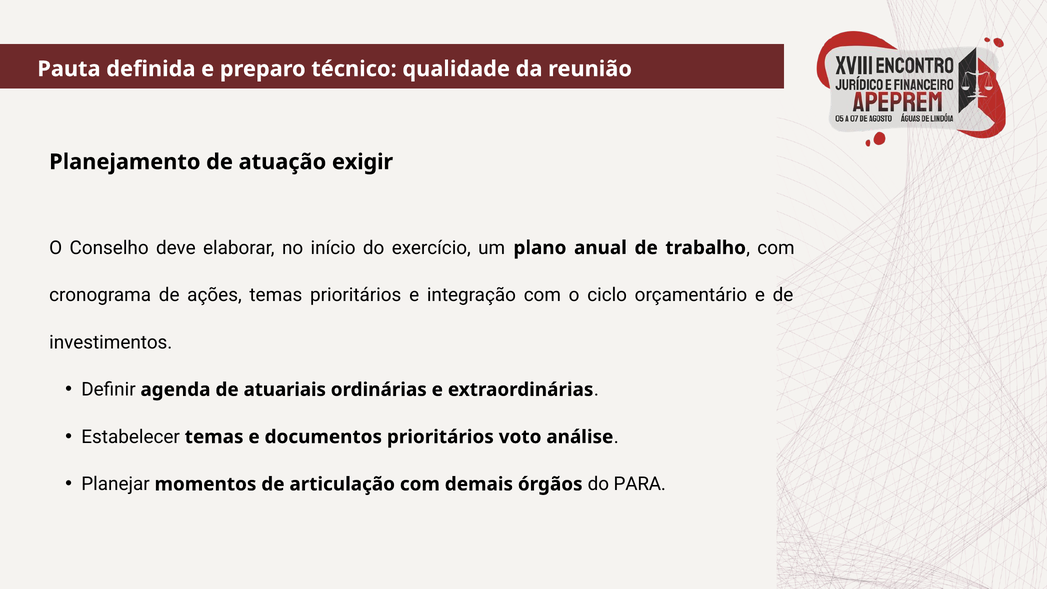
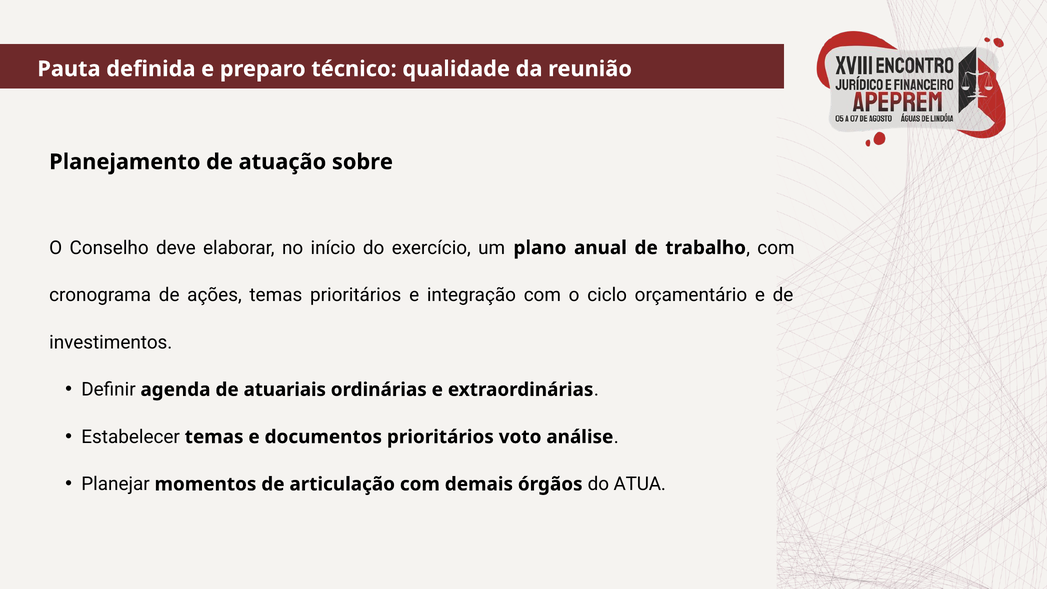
exigir: exigir -> sobre (362, 162)
PARA: PARA -> ATUA (640, 484)
